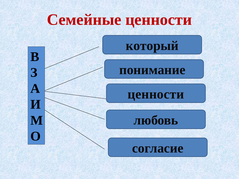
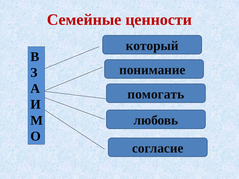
ценности: ценности -> помогать (156, 94)
